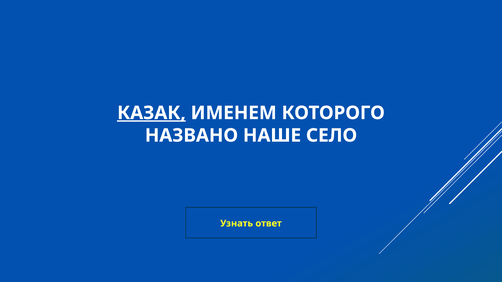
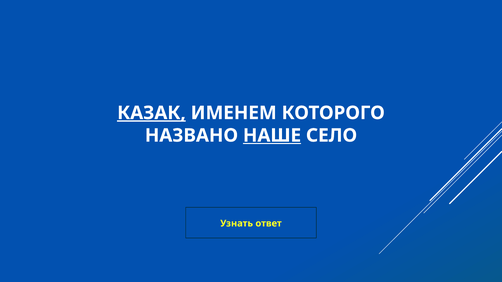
НАШЕ underline: none -> present (272, 136)
